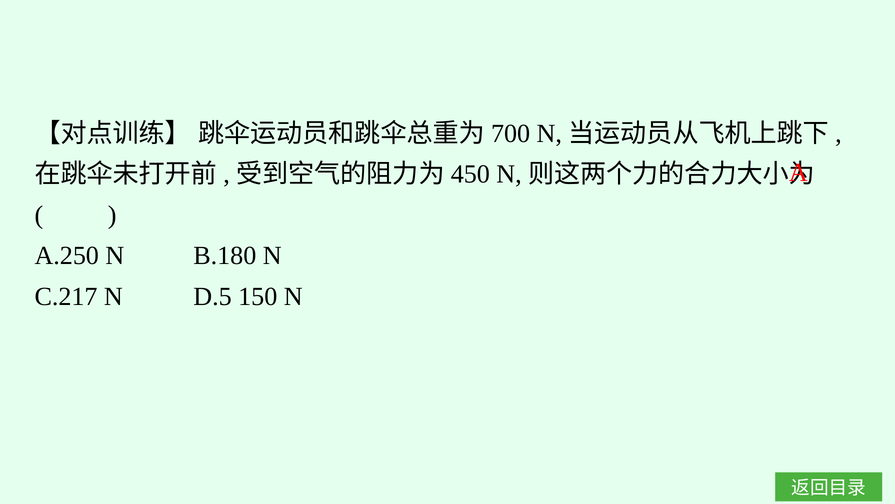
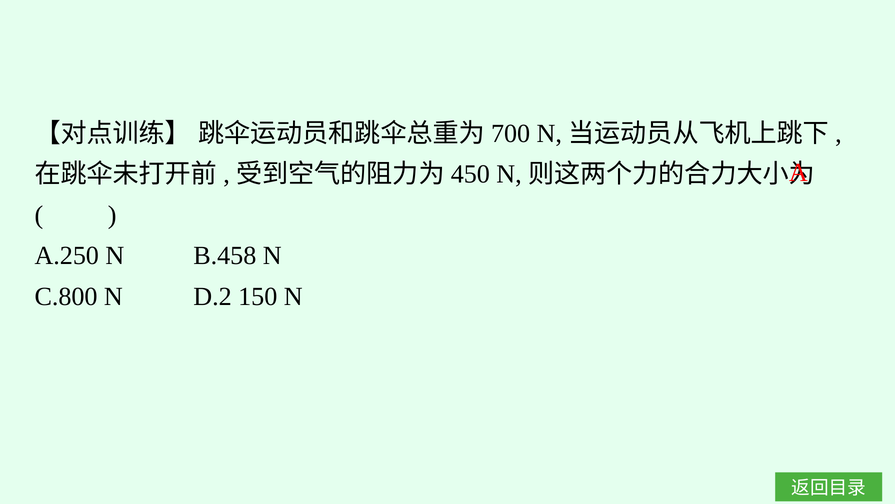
B.180: B.180 -> B.458 (225, 256)
C.217: C.217 -> C.800 (66, 296)
D.5: D.5 -> D.2 (213, 296)
